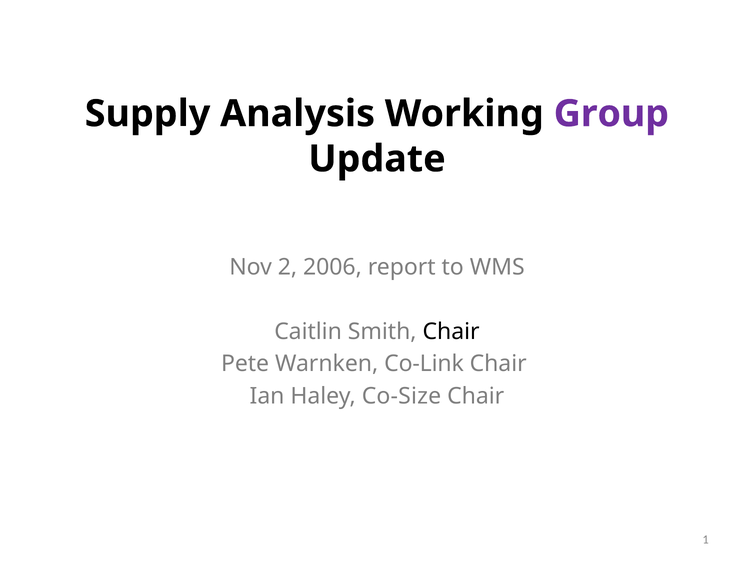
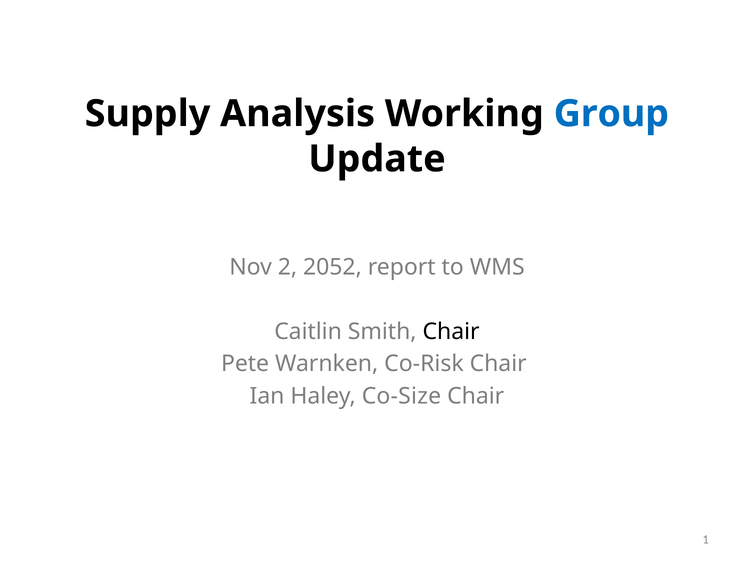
Group colour: purple -> blue (611, 114)
2006: 2006 -> 2052 (332, 267)
Co-Link: Co-Link -> Co-Risk (424, 364)
